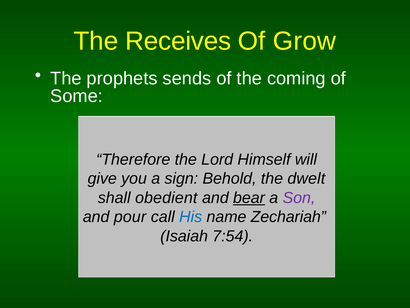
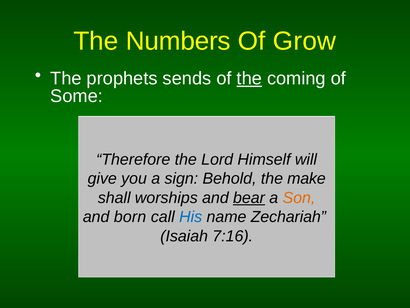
Receives: Receives -> Numbers (178, 41)
the underline: none -> present (249, 78)
dwelt: dwelt -> make (307, 178)
obedient: obedient -> worships (166, 198)
Son colour: purple -> orange (299, 198)
pour: pour -> born (130, 217)
7:54: 7:54 -> 7:16 (233, 236)
